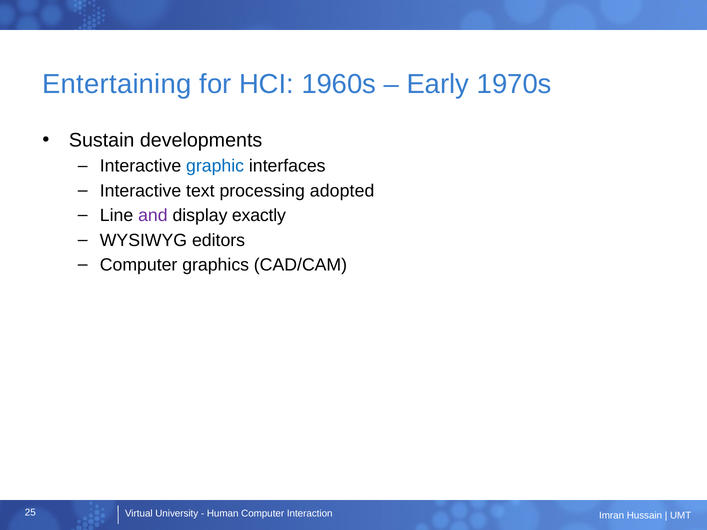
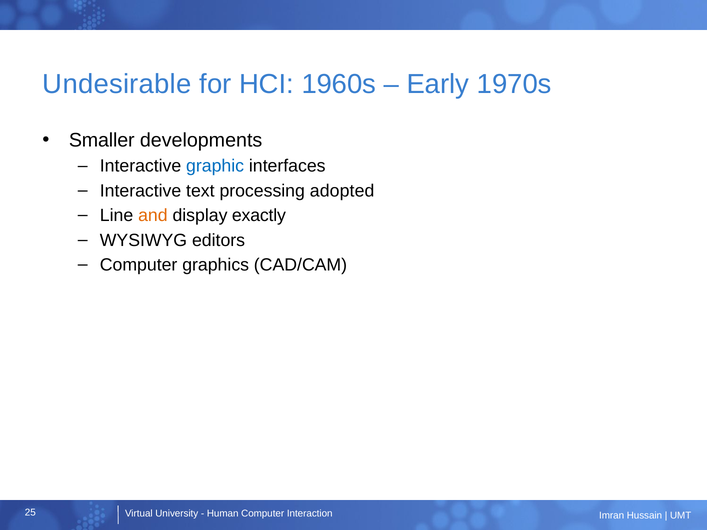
Entertaining: Entertaining -> Undesirable (117, 84)
Sustain: Sustain -> Smaller (102, 140)
and colour: purple -> orange (153, 216)
